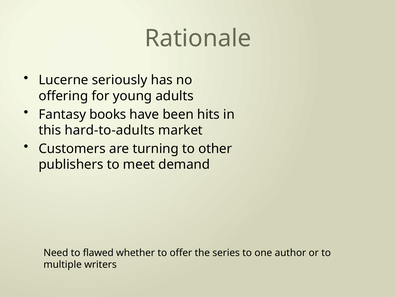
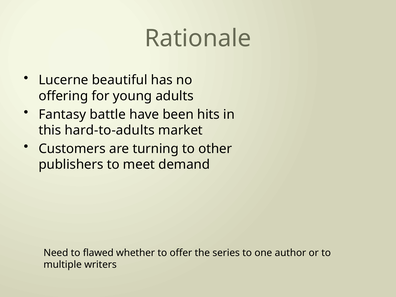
seriously: seriously -> beautiful (120, 80)
books: books -> battle (108, 114)
